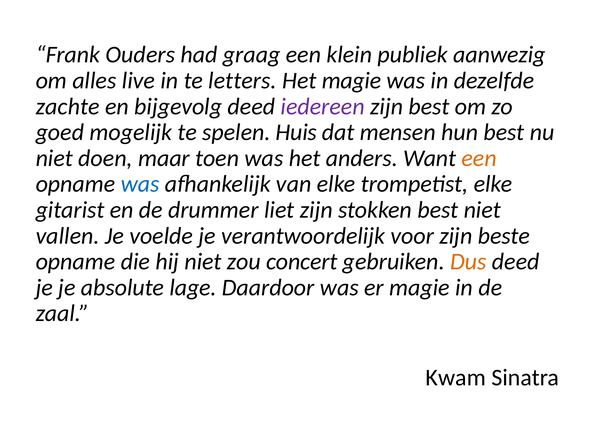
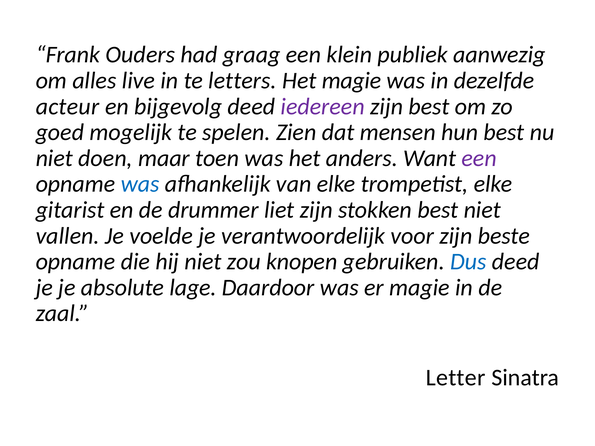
zachte: zachte -> acteur (68, 107)
Huis: Huis -> Zien (296, 132)
een colour: orange -> purple (479, 158)
concert: concert -> knopen (302, 262)
Dus colour: orange -> blue (468, 262)
Kwam: Kwam -> Letter (456, 378)
